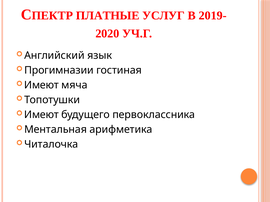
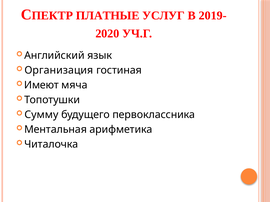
Прогимназии: Прогимназии -> Организация (59, 70)
Имеют: Имеют -> Сумму (41, 115)
